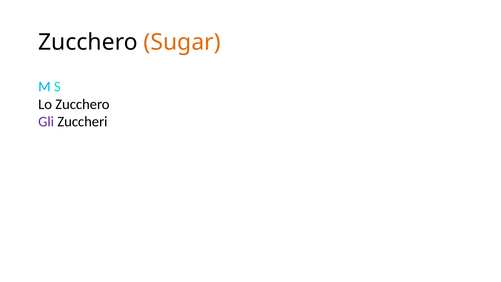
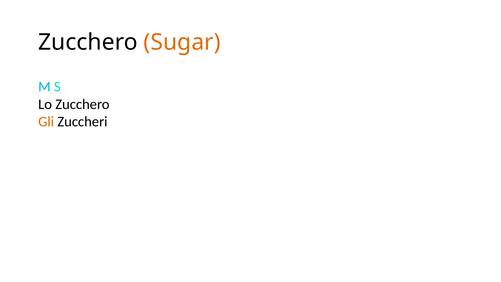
Gli colour: purple -> orange (46, 122)
